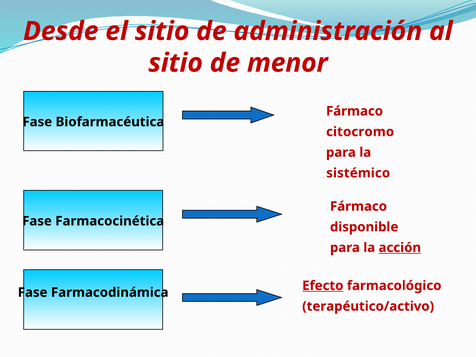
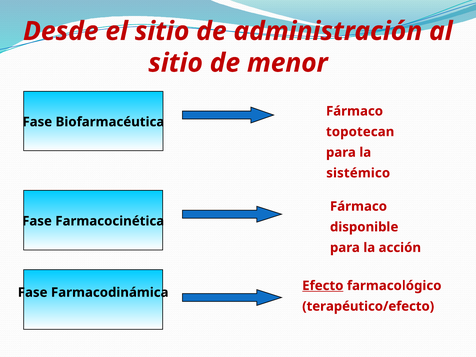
citocromo: citocromo -> topotecan (360, 132)
acción underline: present -> none (400, 248)
terapéutico/activo: terapéutico/activo -> terapéutico/efecto (368, 306)
